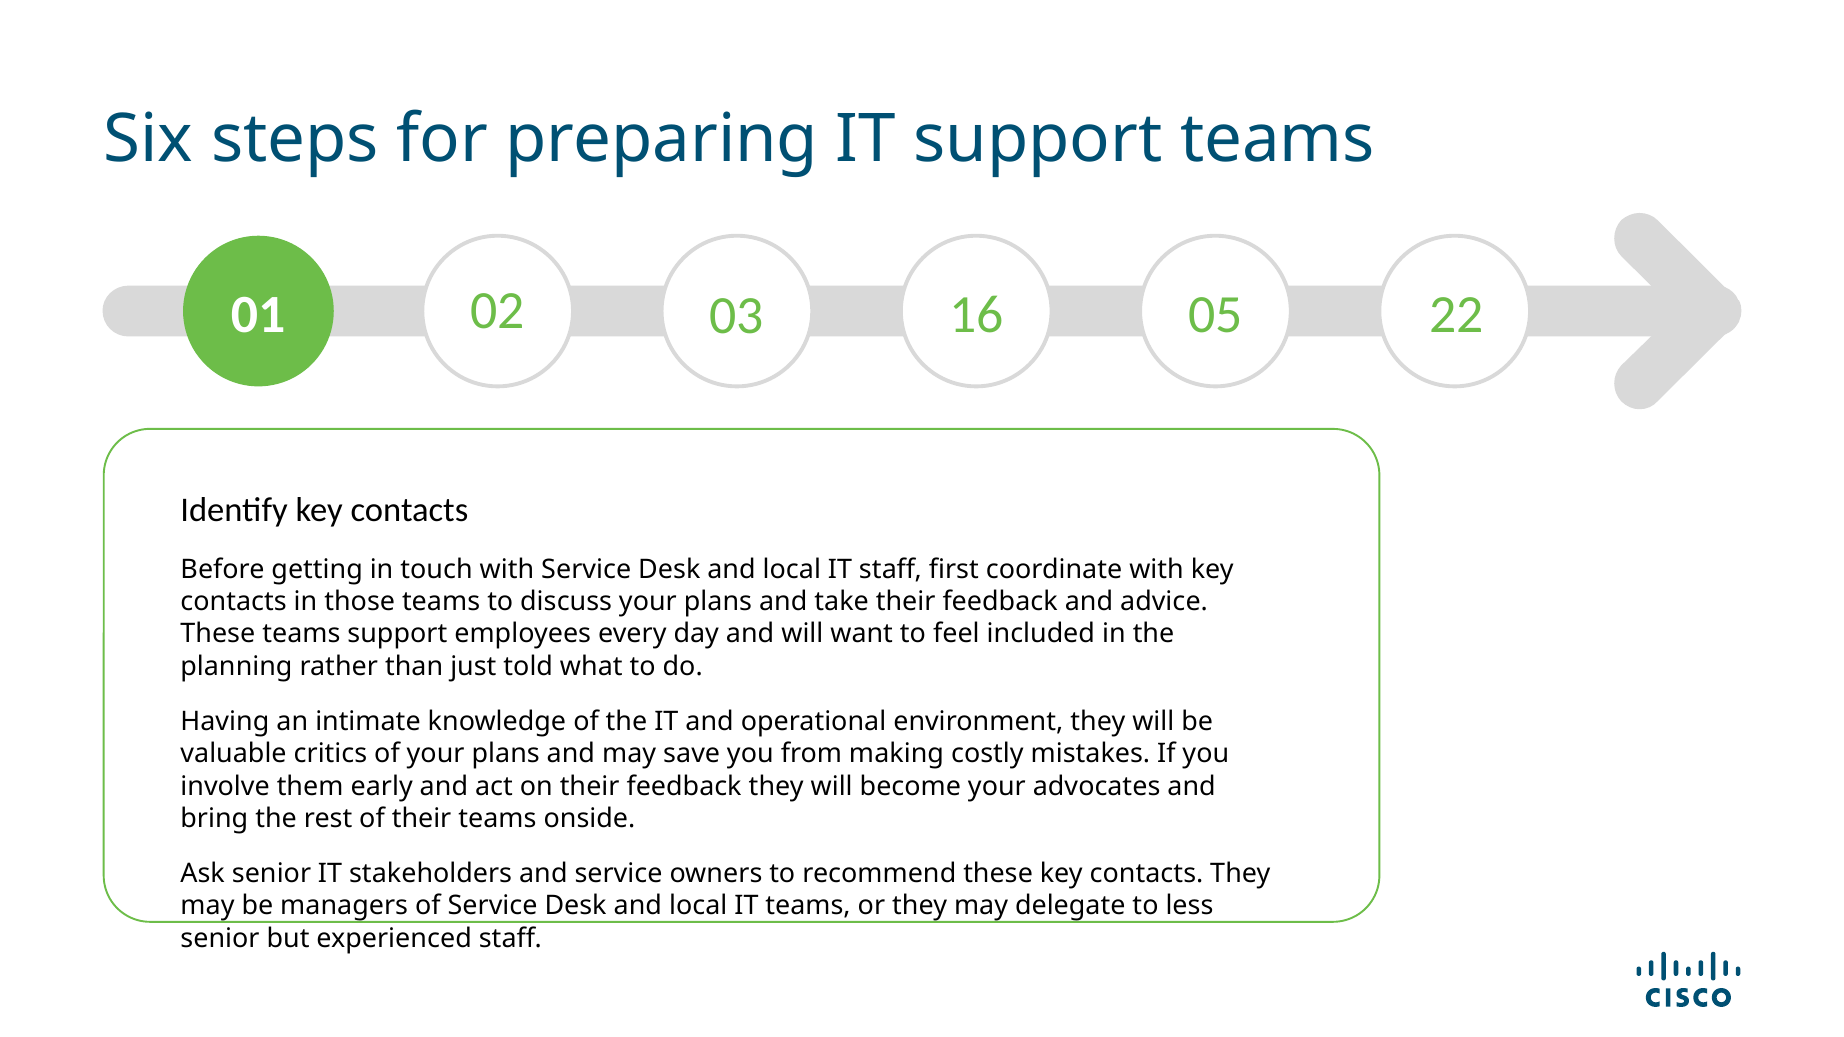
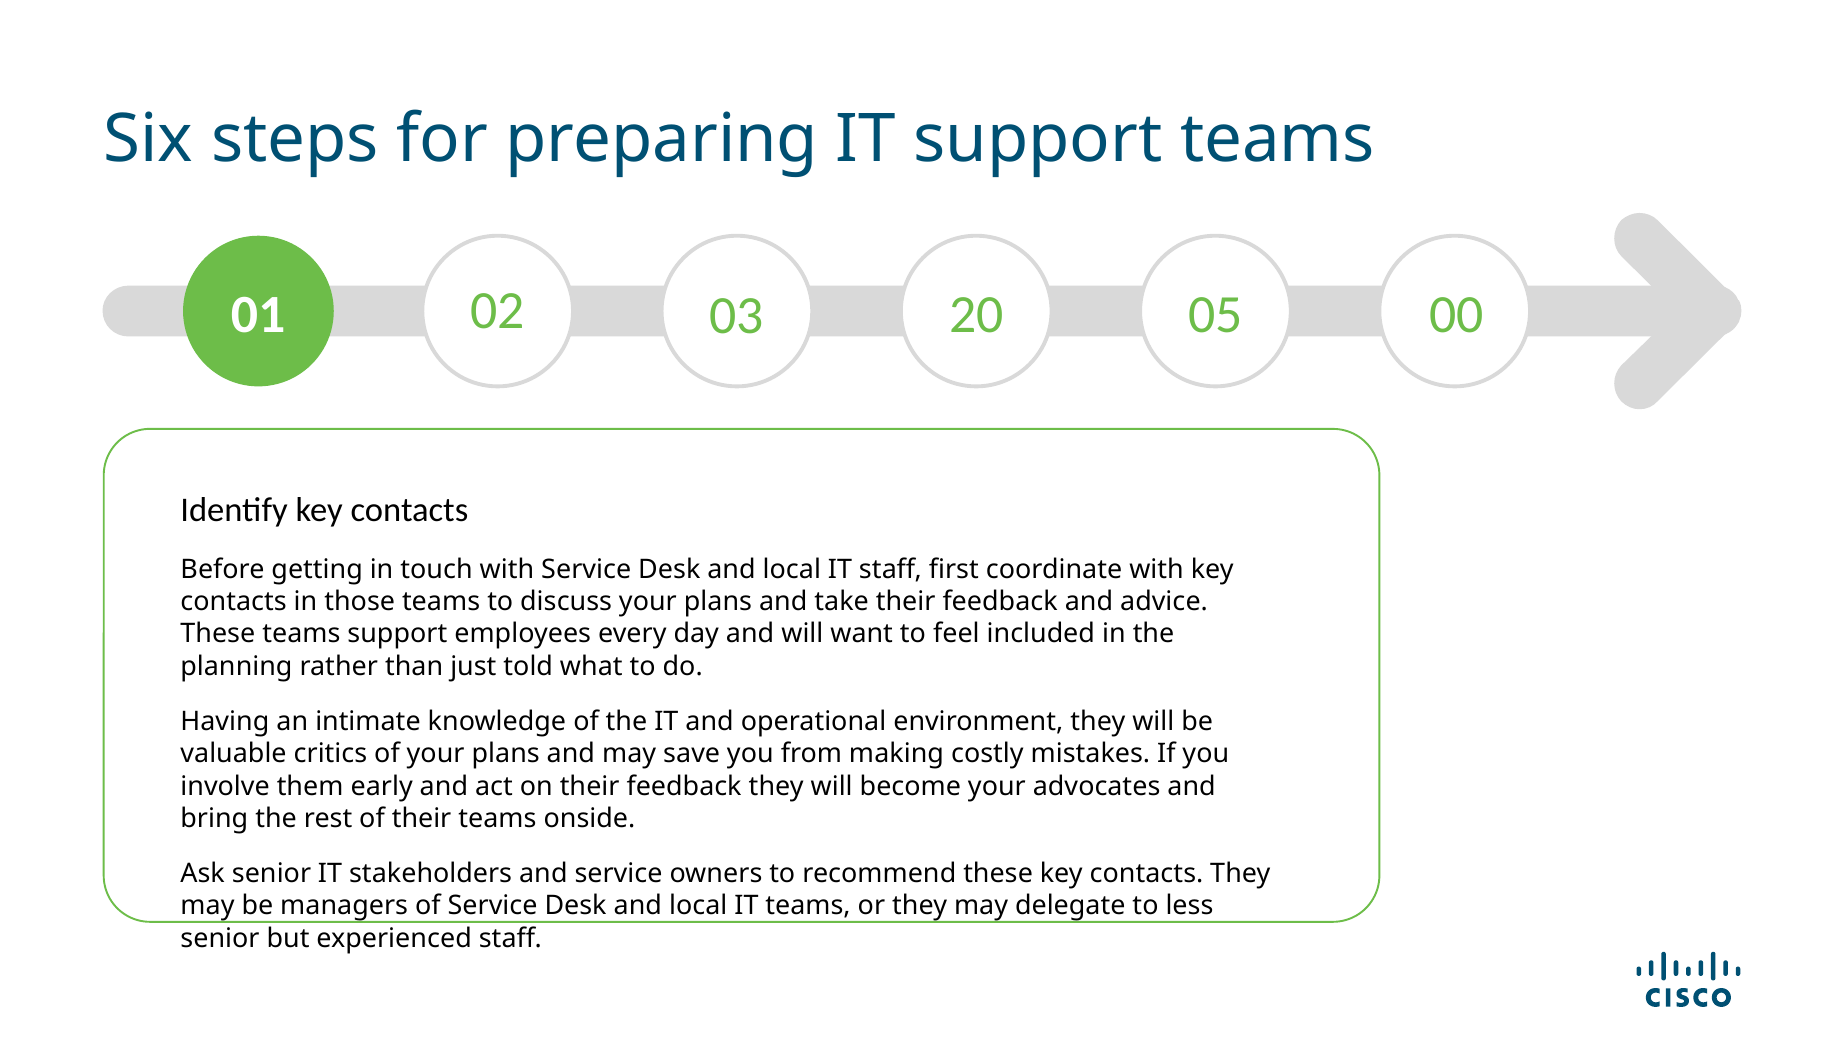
16: 16 -> 20 (976, 315)
22: 22 -> 00 (1457, 315)
